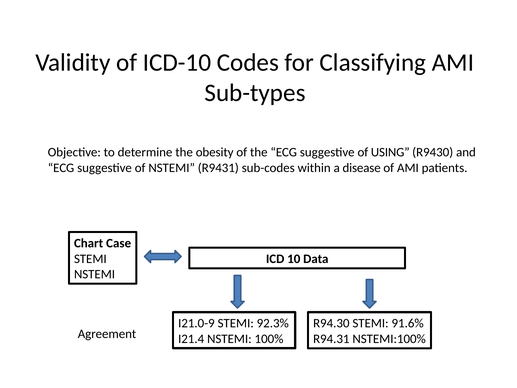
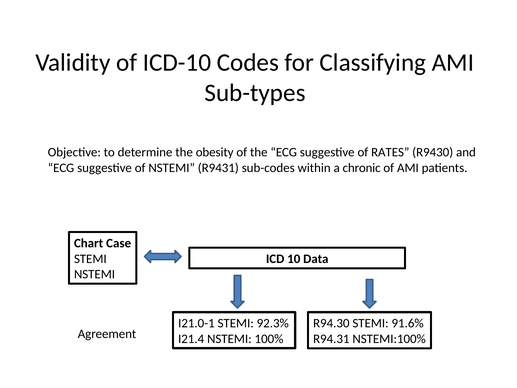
USING: USING -> RATES (390, 152)
disease: disease -> chronic (362, 168)
I21.0-9: I21.0-9 -> I21.0-1 (196, 323)
